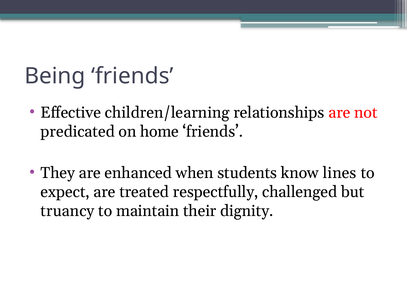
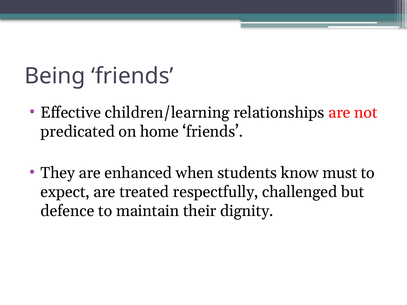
lines: lines -> must (340, 173)
truancy: truancy -> defence (68, 211)
